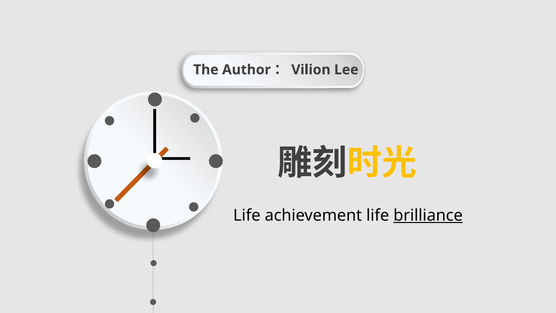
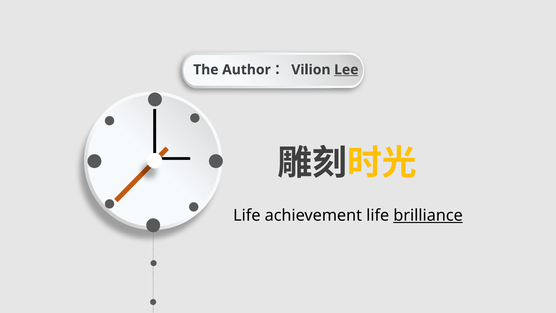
Lee underline: none -> present (346, 70)
